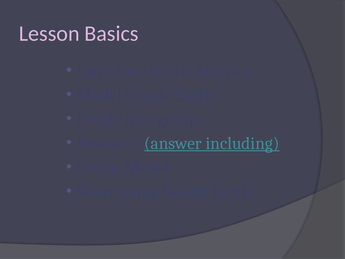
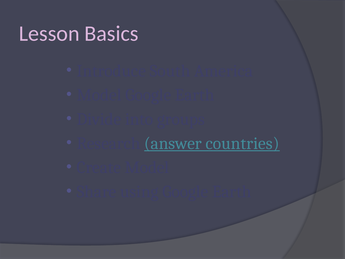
including: including -> countries (242, 143)
